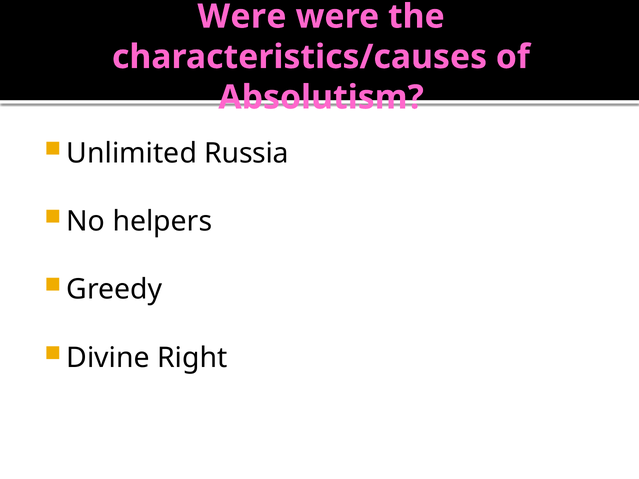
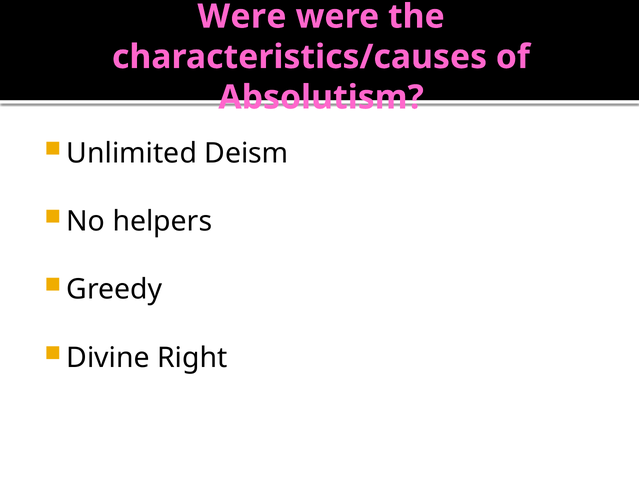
Russia: Russia -> Deism (246, 153)
